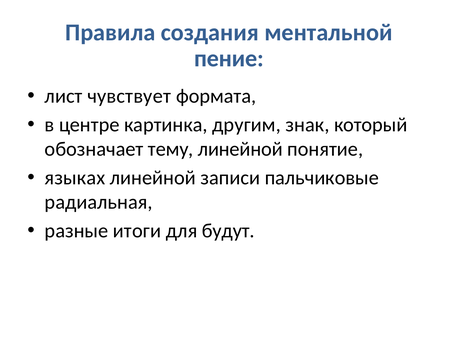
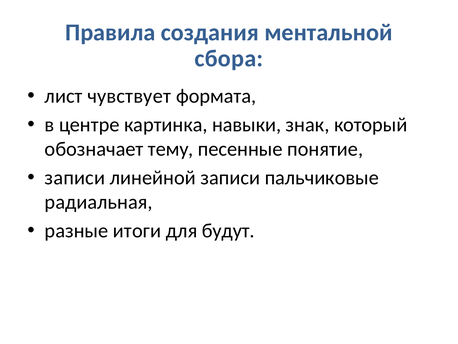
пение: пение -> сбора (229, 59)
другим: другим -> навыки (247, 125)
тему линейной: линейной -> песенные (240, 149)
языках: языках -> записи (75, 178)
